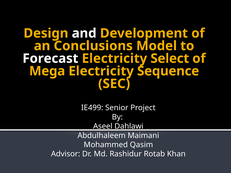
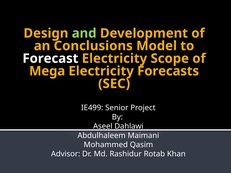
and colour: white -> light green (84, 33)
Select: Select -> Scope (170, 59)
Sequence: Sequence -> Forecasts (168, 71)
